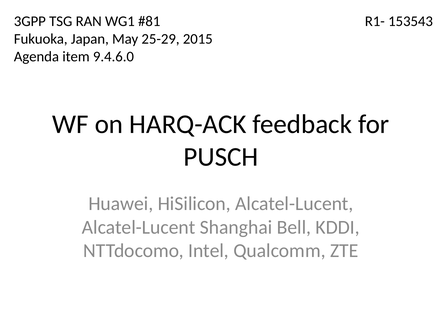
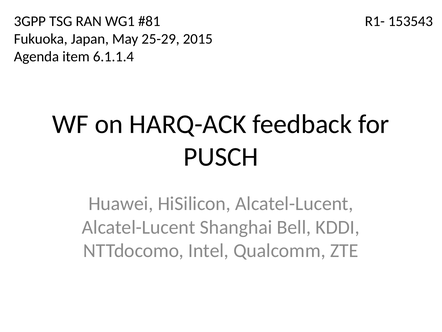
9.4.6.0: 9.4.6.0 -> 6.1.1.4 (113, 57)
